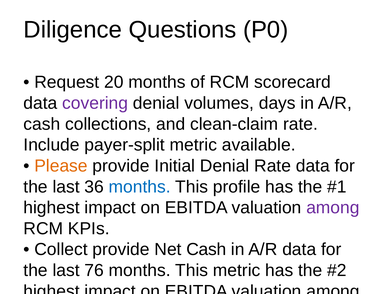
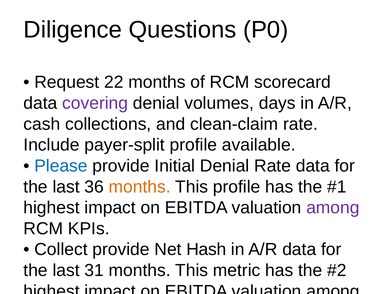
20: 20 -> 22 (114, 82)
payer-split metric: metric -> profile (193, 145)
Please colour: orange -> blue (61, 166)
months colour: blue -> orange (140, 187)
Net Cash: Cash -> Hash (206, 249)
76: 76 -> 31 (94, 270)
